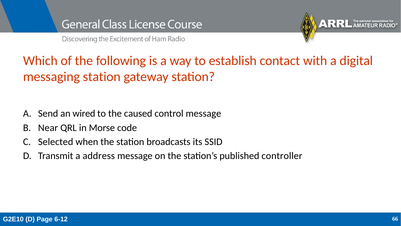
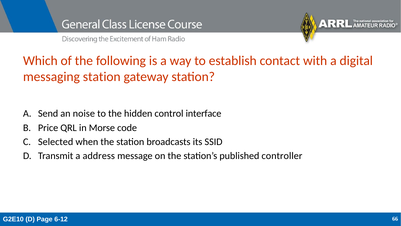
wired: wired -> noise (84, 113)
caused: caused -> hidden (138, 113)
control message: message -> interface (204, 113)
Near: Near -> Price (48, 127)
